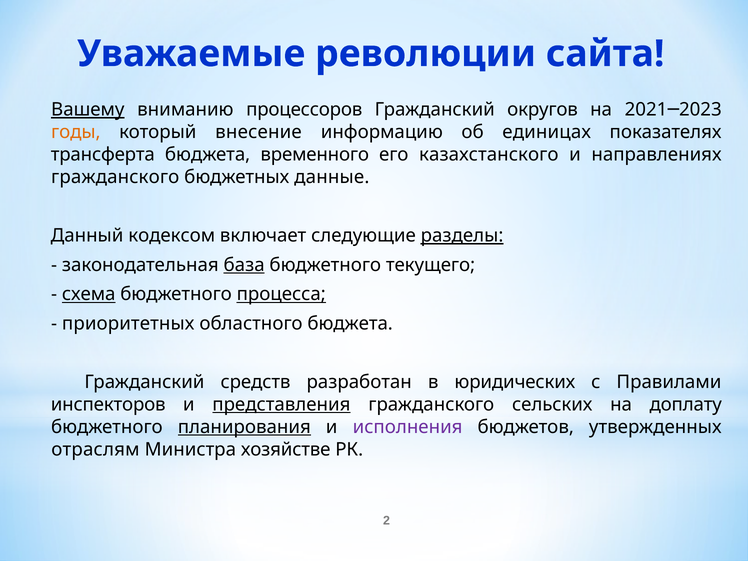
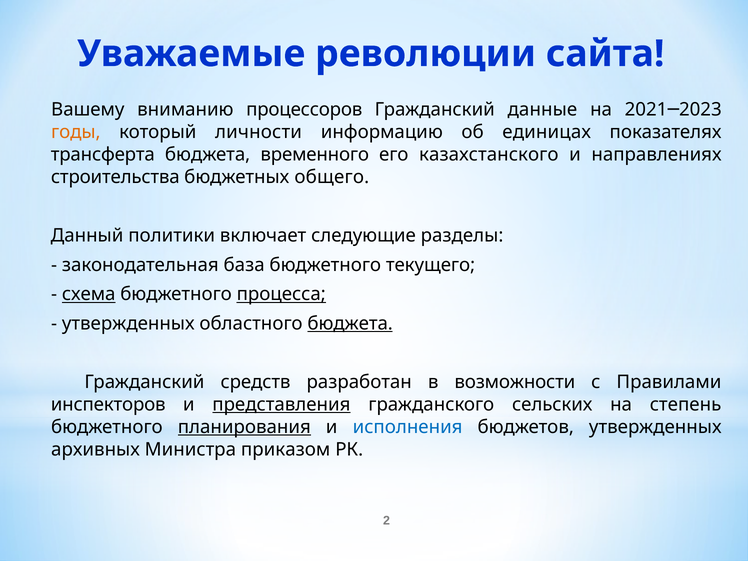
Вашему underline: present -> none (88, 110)
округов: округов -> данные (542, 110)
внесение: внесение -> личности (259, 132)
гражданского: гражданского -> строительства (115, 177)
данные: данные -> общего (332, 177)
кодексом: кодексом -> политики (172, 236)
разделы underline: present -> none (462, 236)
база underline: present -> none (244, 265)
приоритетных: приоритетных -> утвержденных (128, 324)
бюджета underline: none -> present (350, 324)
юридических: юридических -> возможности (515, 382)
доплату: доплату -> степень (686, 405)
исполнения colour: purple -> blue (408, 427)
отраслям: отраслям -> архивных (95, 450)
хозяйстве: хозяйстве -> приказом (286, 450)
